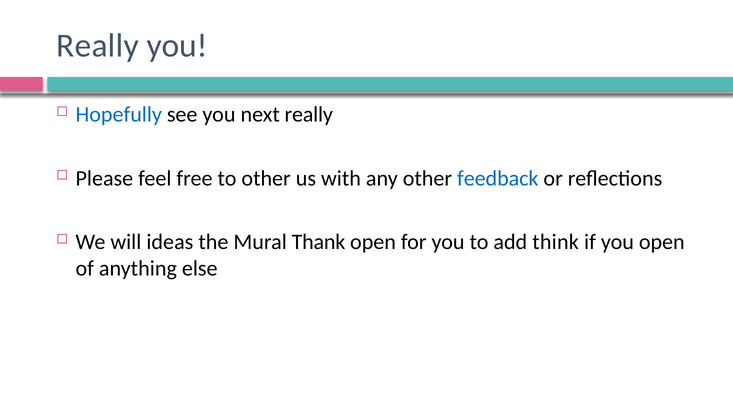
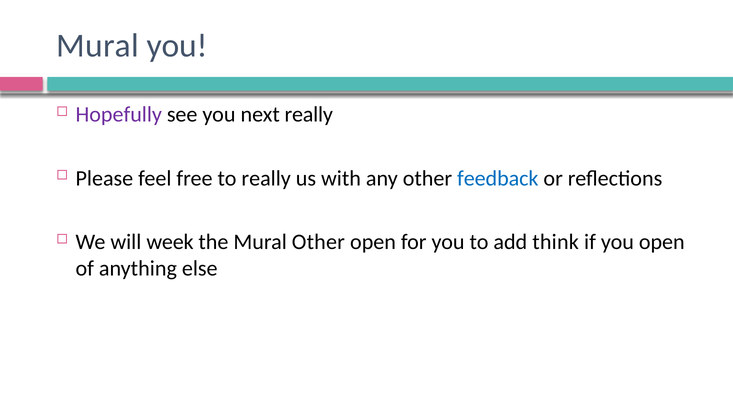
Really: Really -> Mural (98, 46)
Hopefully colour: blue -> purple (119, 115)
to other: other -> really (266, 178)
ideas: ideas -> week (170, 242)
Mural Thank: Thank -> Other (318, 242)
